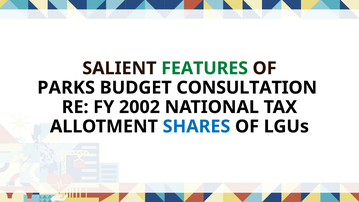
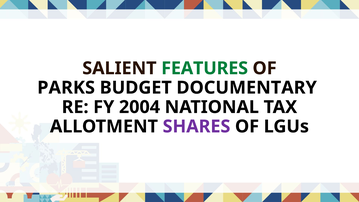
CONSULTATION: CONSULTATION -> DOCUMENTARY (247, 88)
2002: 2002 -> 2004 (139, 107)
SHARES colour: blue -> purple (196, 126)
